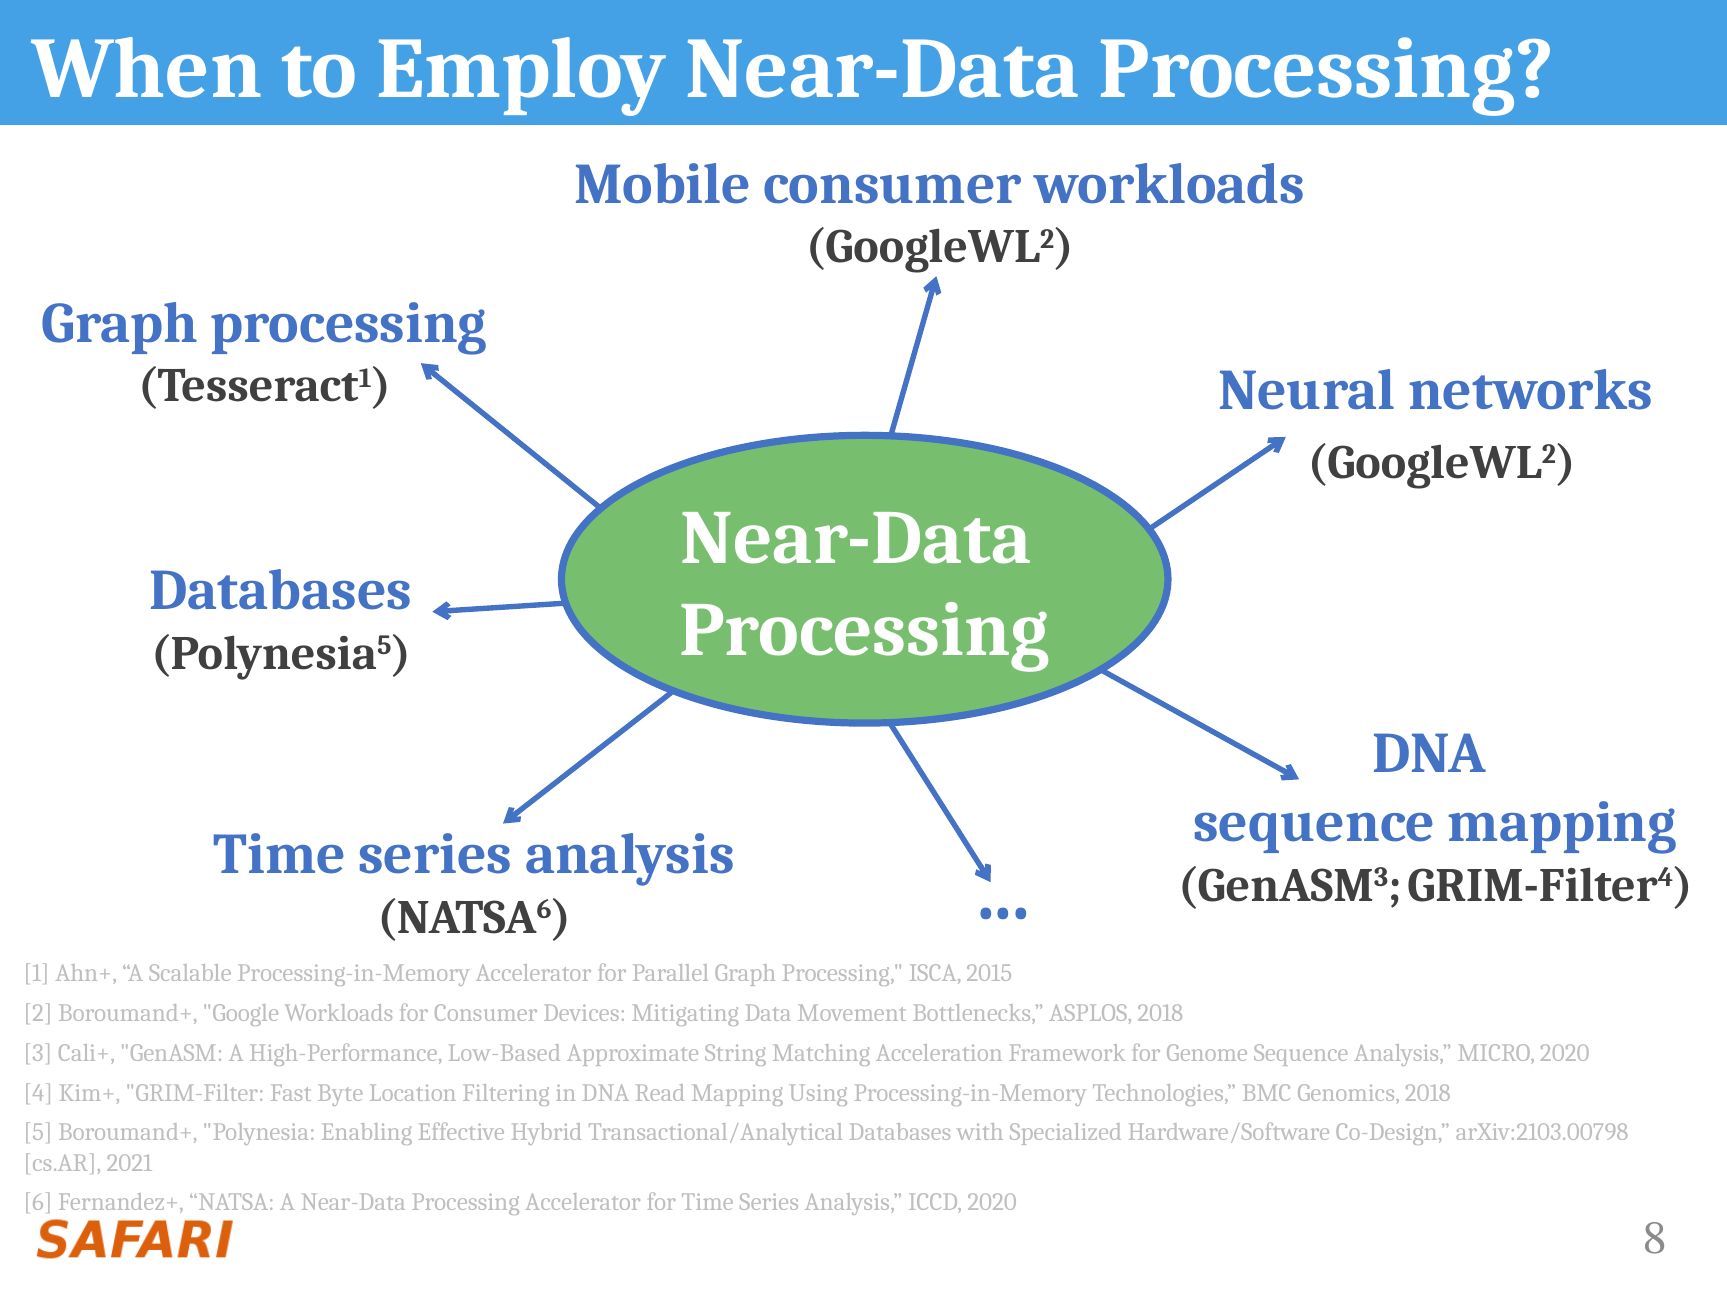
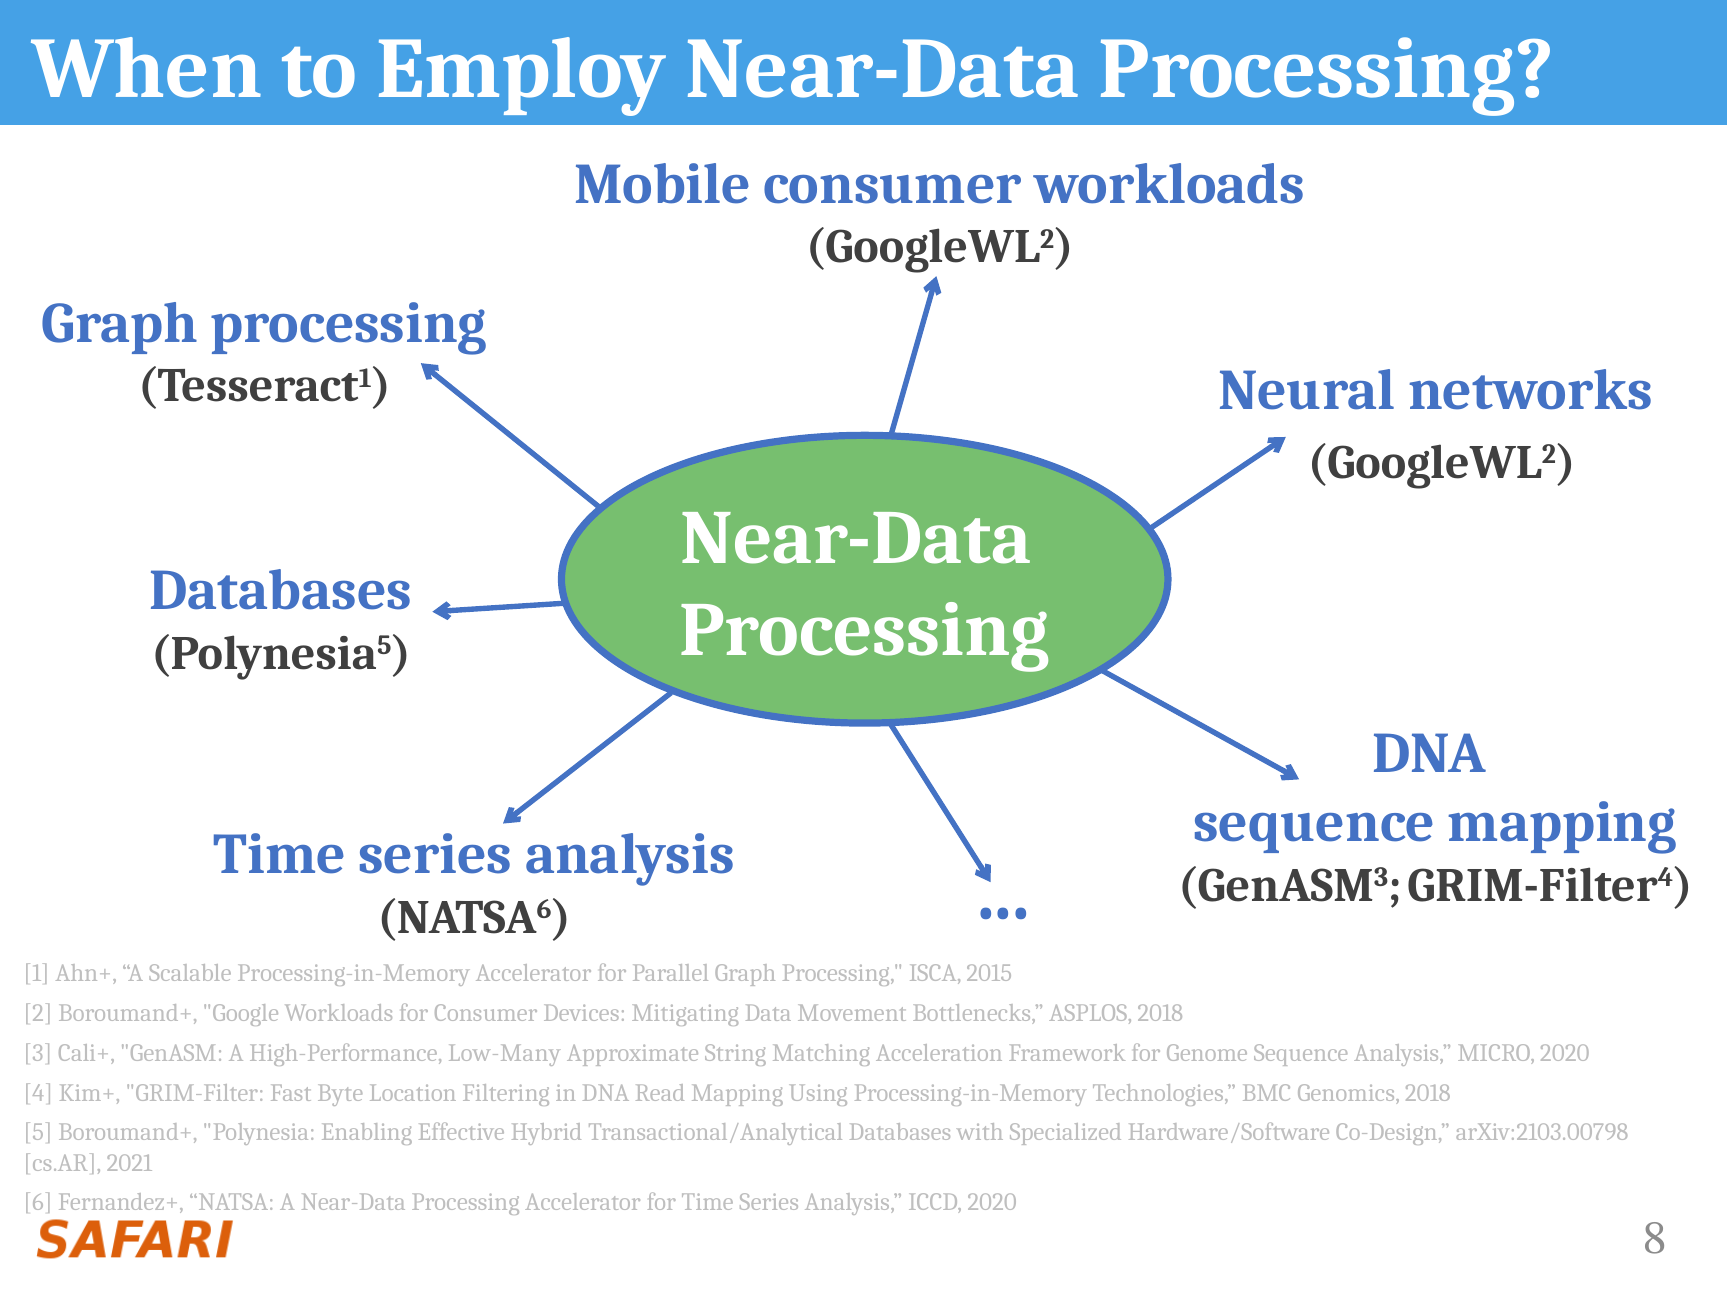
Low-Based: Low-Based -> Low-Many (504, 1053)
